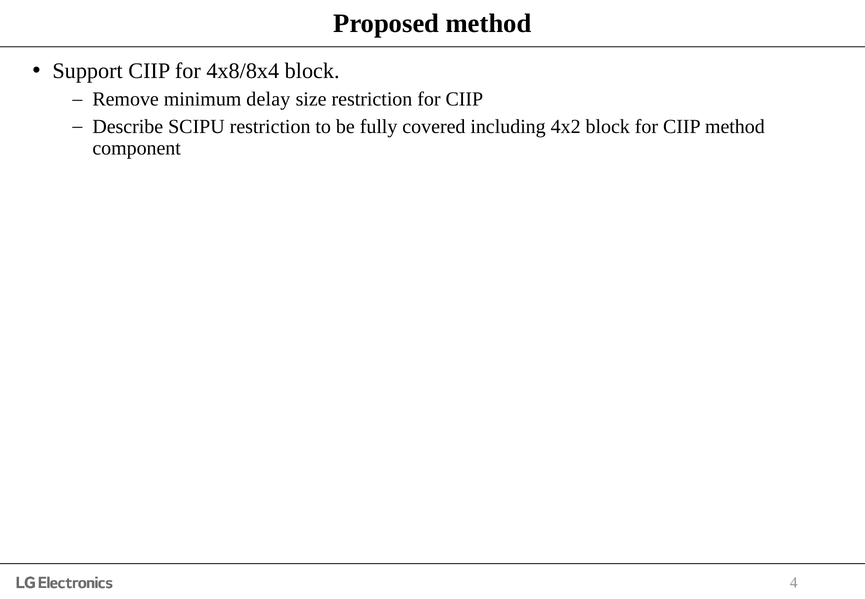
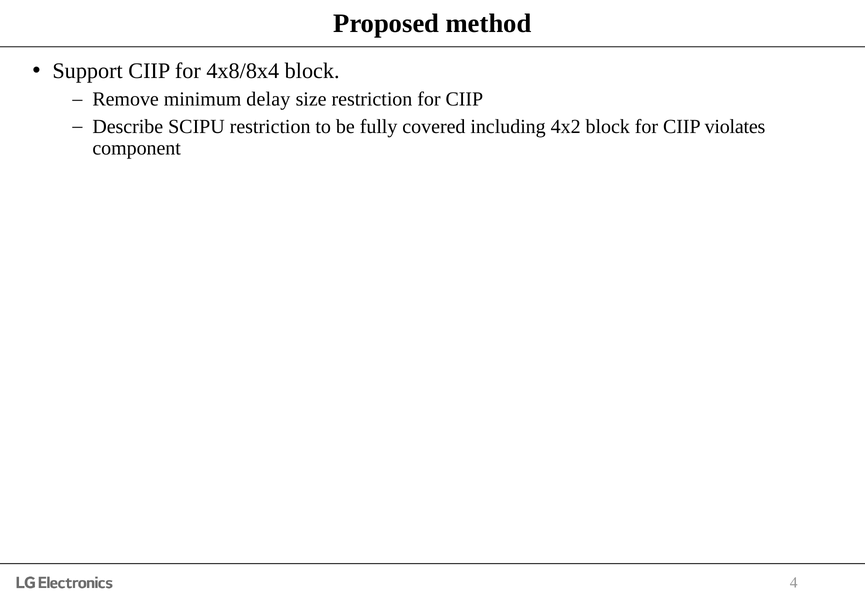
CIIP method: method -> violates (735, 126)
